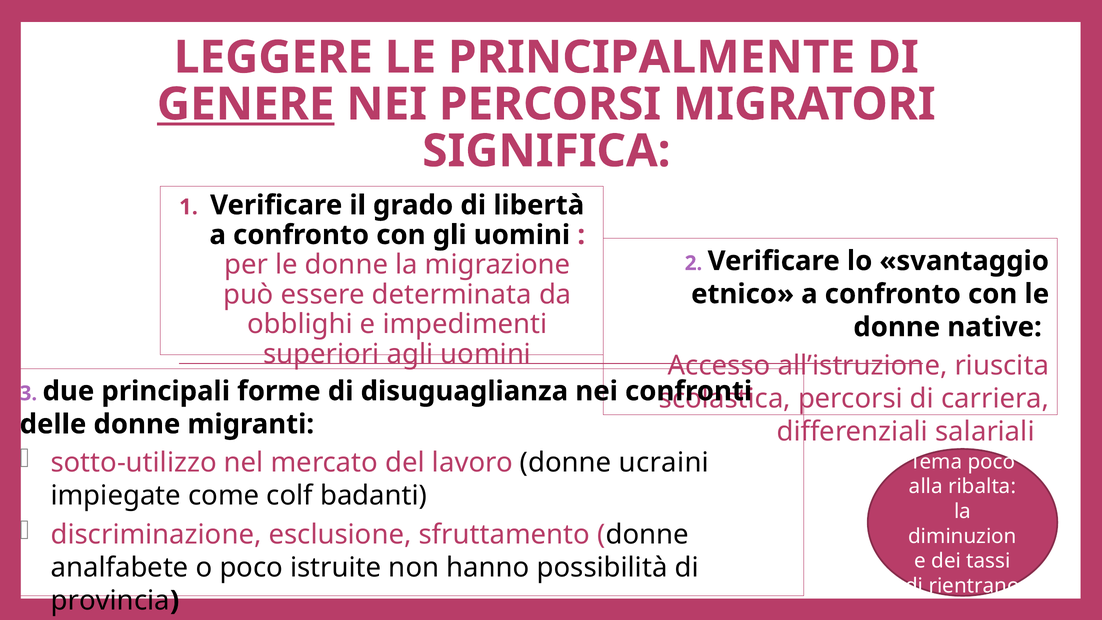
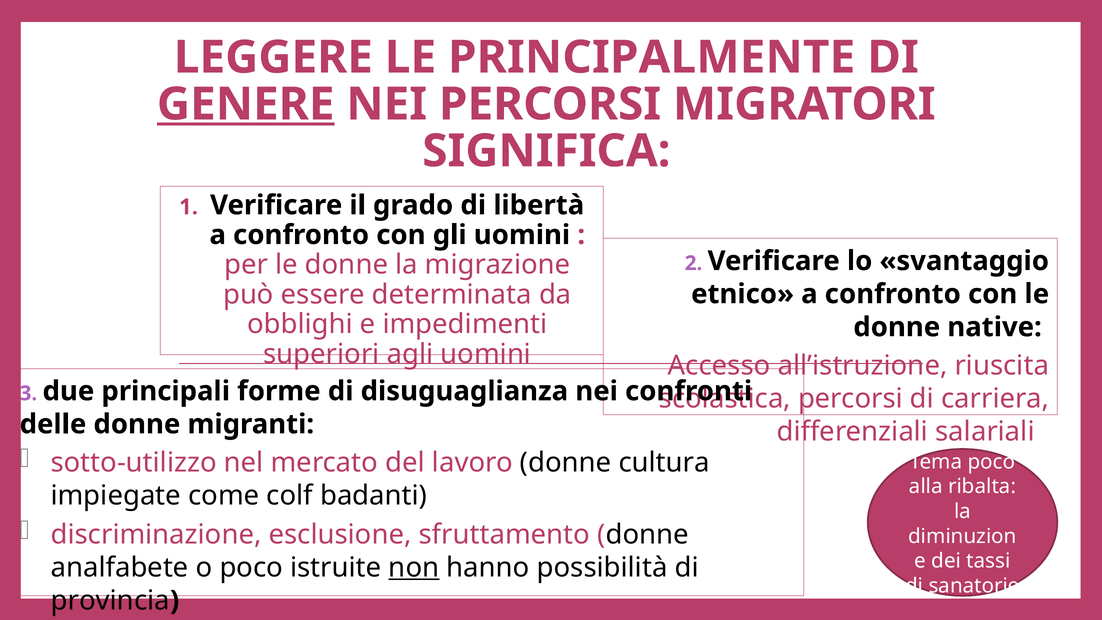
ucraini: ucraini -> cultura (664, 463)
non underline: none -> present (414, 567)
rientrano: rientrano -> sanatorie (974, 586)
